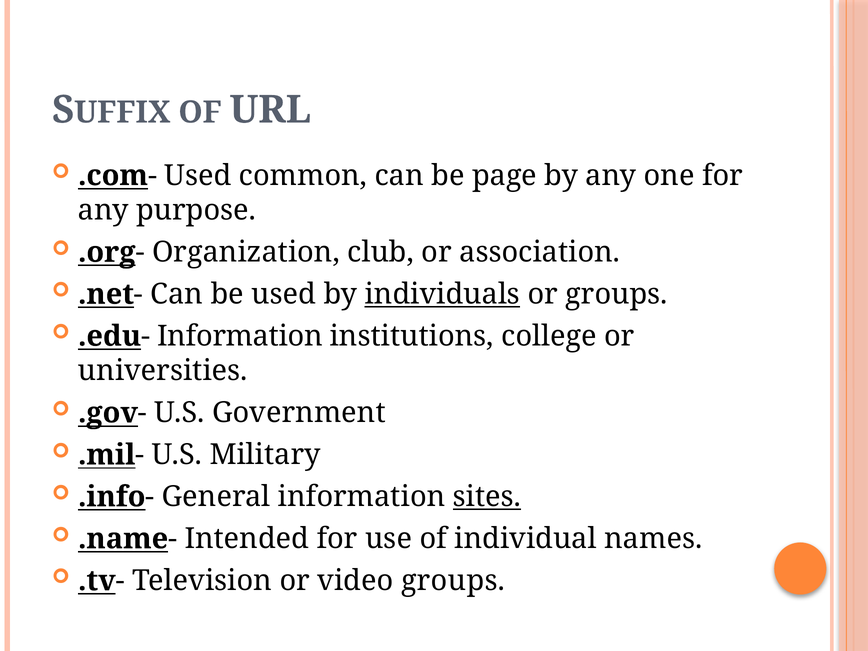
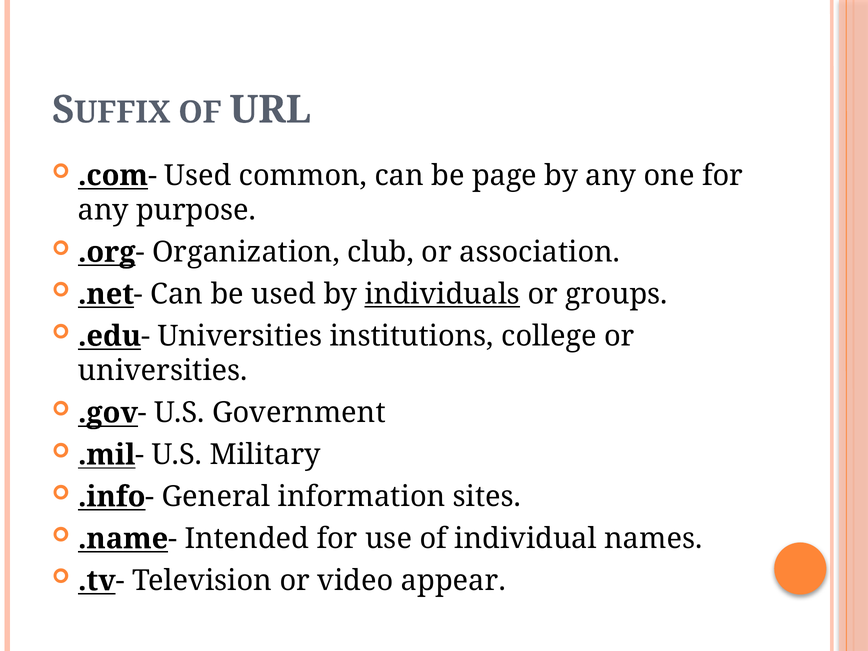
.edu- Information: Information -> Universities (240, 336)
sites underline: present -> none (487, 497)
video groups: groups -> appear (453, 581)
